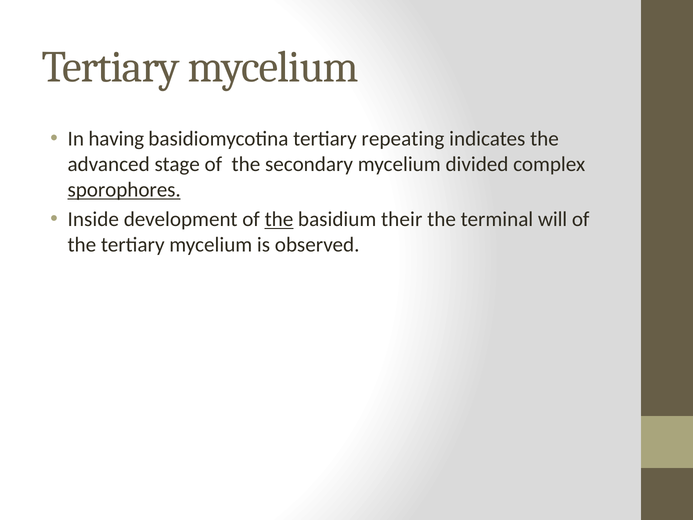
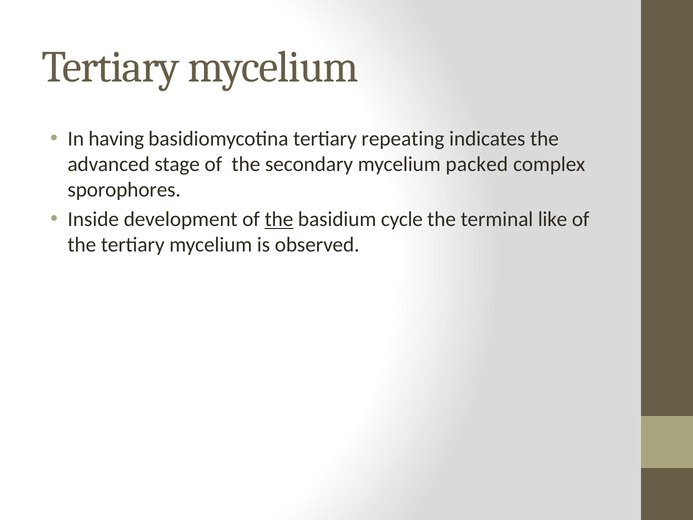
divided: divided -> packed (477, 164)
sporophores underline: present -> none (124, 190)
their: their -> cycle (402, 219)
will: will -> like (553, 219)
